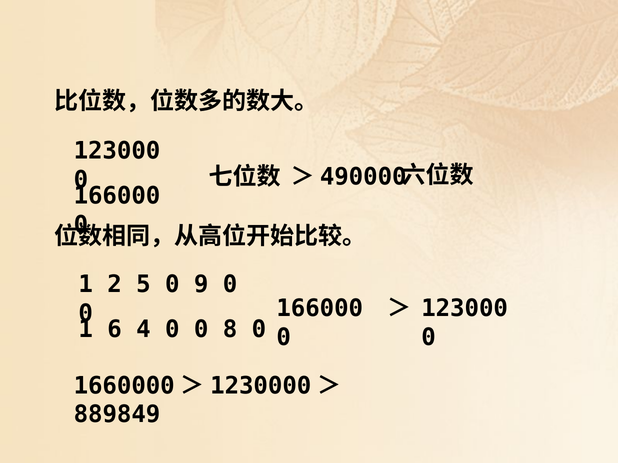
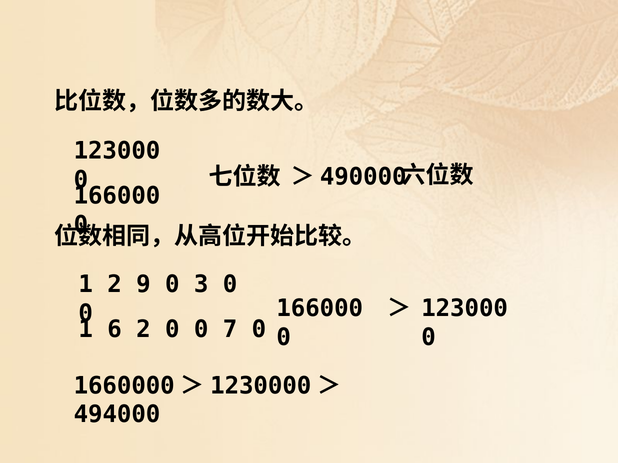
5: 5 -> 9 (143, 285)
9: 9 -> 3 (201, 285)
6 4: 4 -> 2 (143, 330)
8: 8 -> 7 (230, 330)
889849: 889849 -> 494000 (117, 415)
